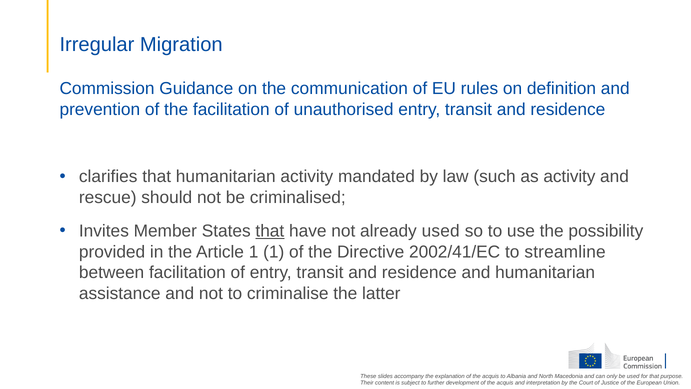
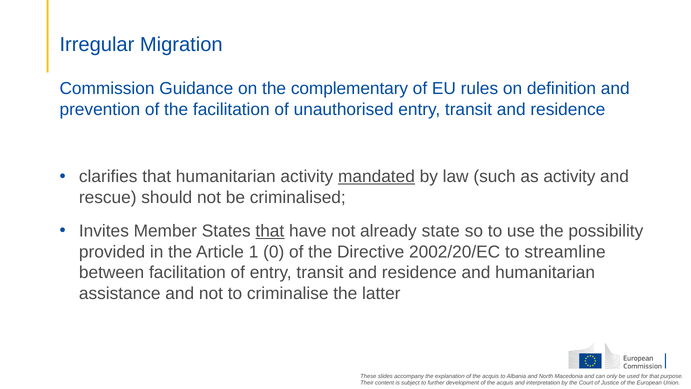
communication: communication -> complementary (349, 89)
mandated underline: none -> present (376, 177)
already used: used -> state (441, 231)
1 1: 1 -> 0 (274, 252)
2002/41/EC: 2002/41/EC -> 2002/20/EC (455, 252)
